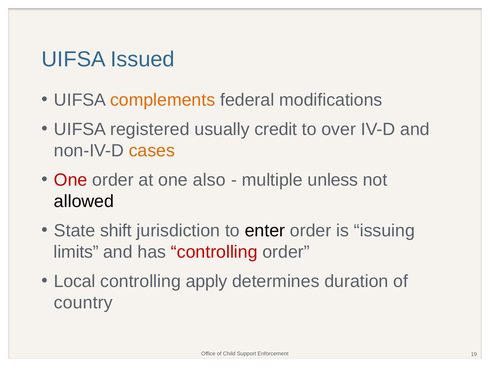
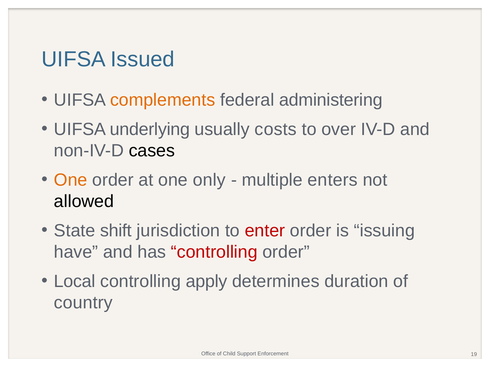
modifications: modifications -> administering (331, 100)
registered: registered -> underlying (150, 130)
credit: credit -> costs (276, 130)
cases colour: orange -> black (152, 151)
One colour: red -> orange (71, 180)
also: also -> only (209, 180)
unless: unless -> enters (333, 180)
enter colour: black -> red (265, 231)
limits: limits -> have (76, 252)
